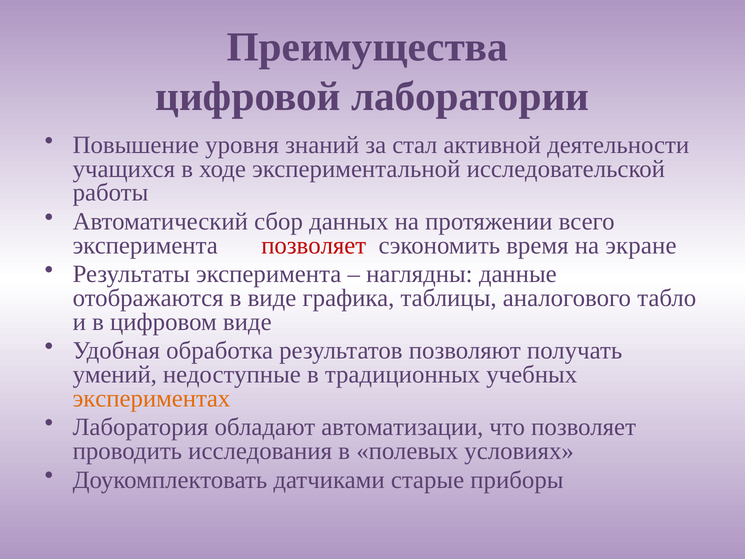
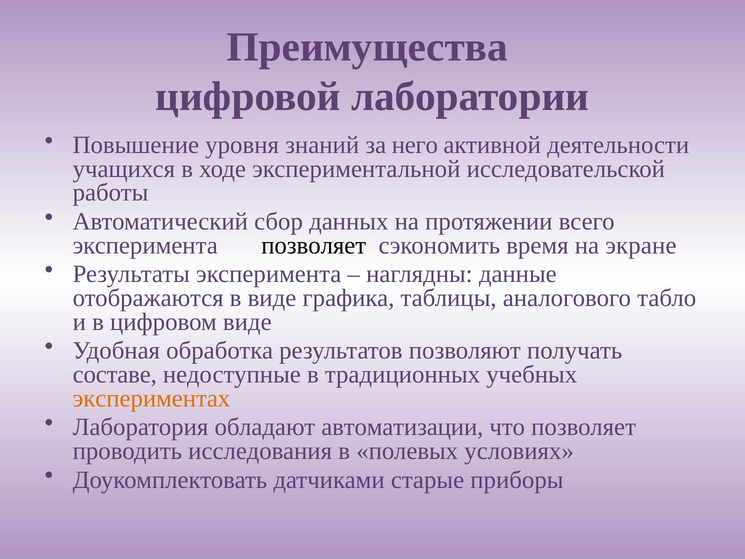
стал: стал -> него (415, 145)
позволяет colour: red -> black (314, 245)
умений: умений -> составе (115, 374)
